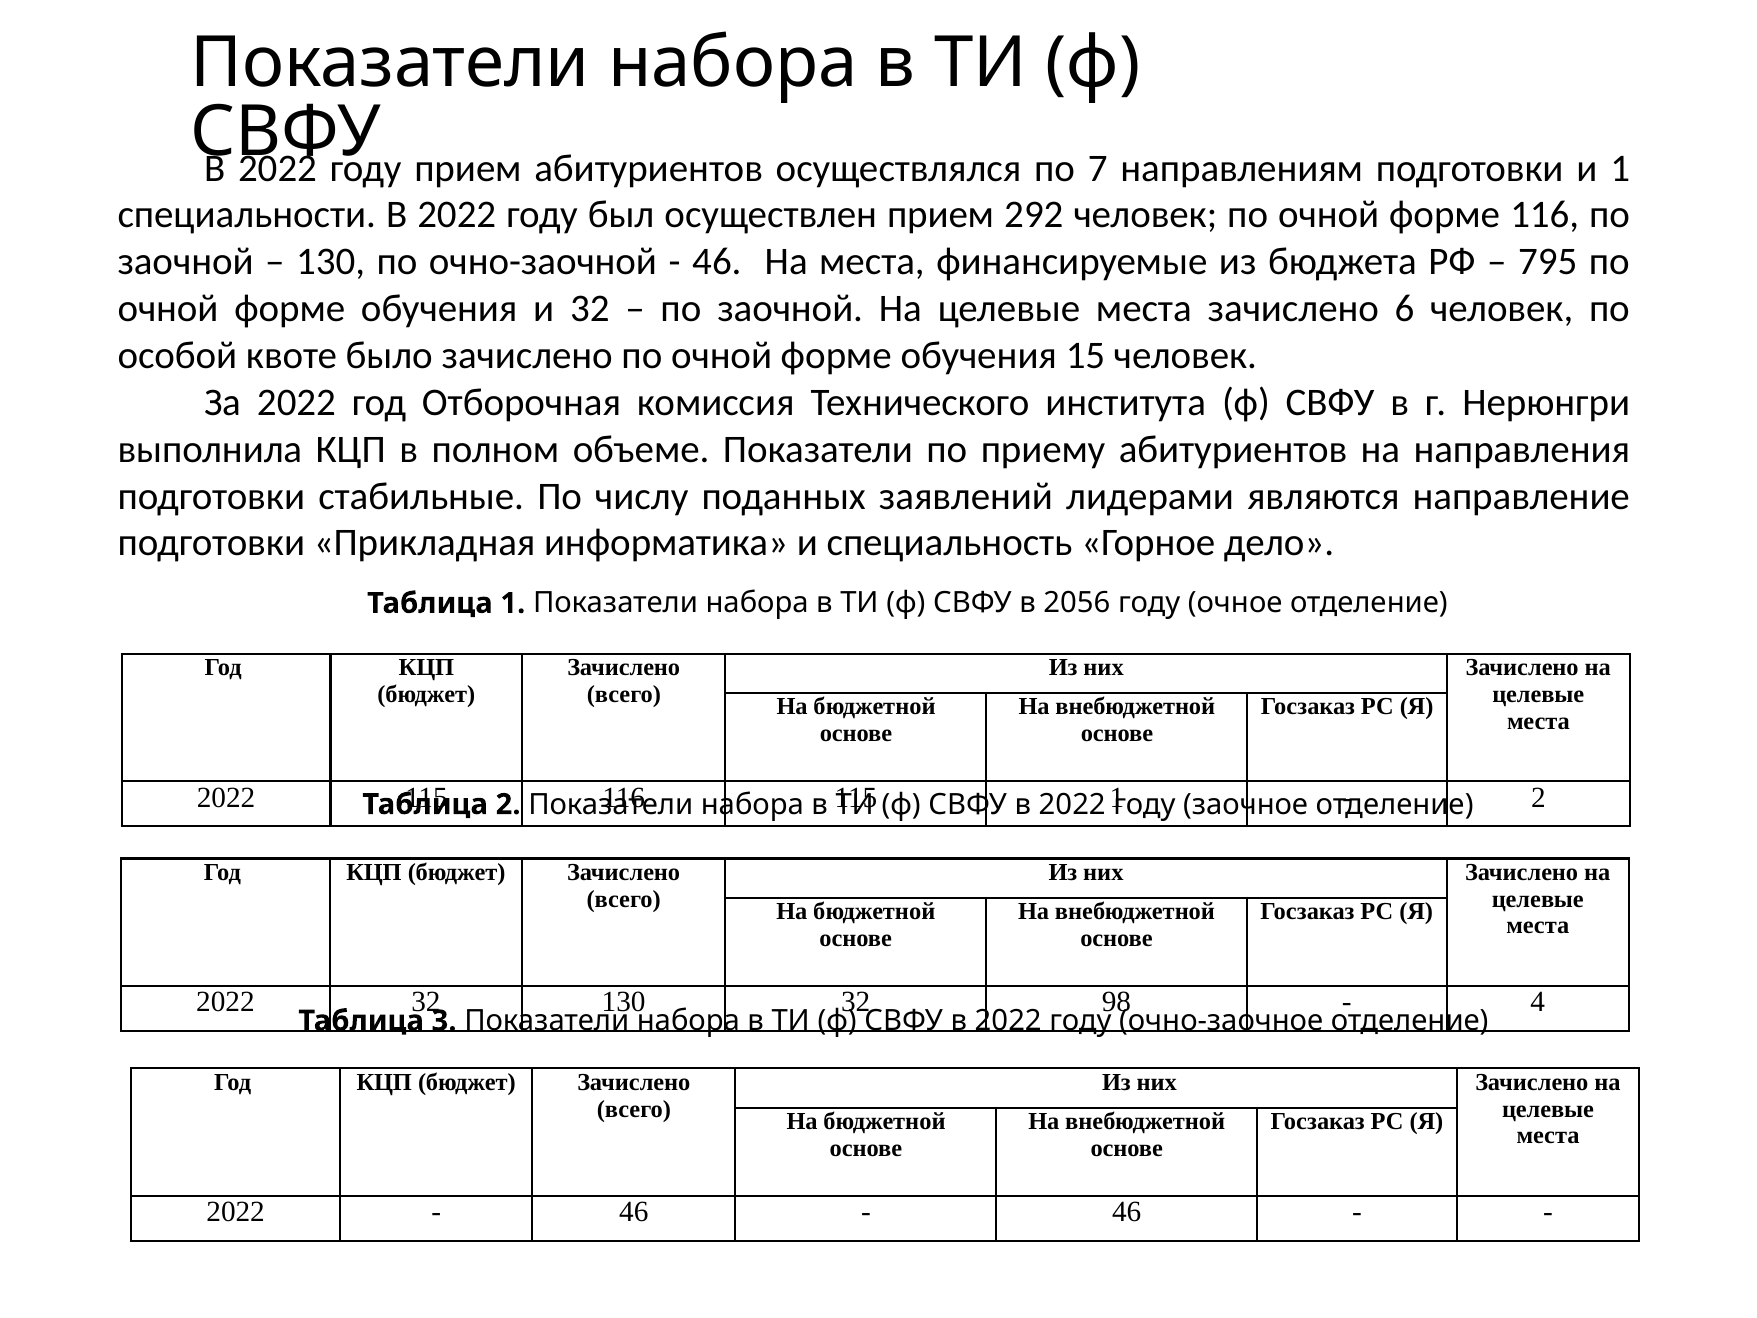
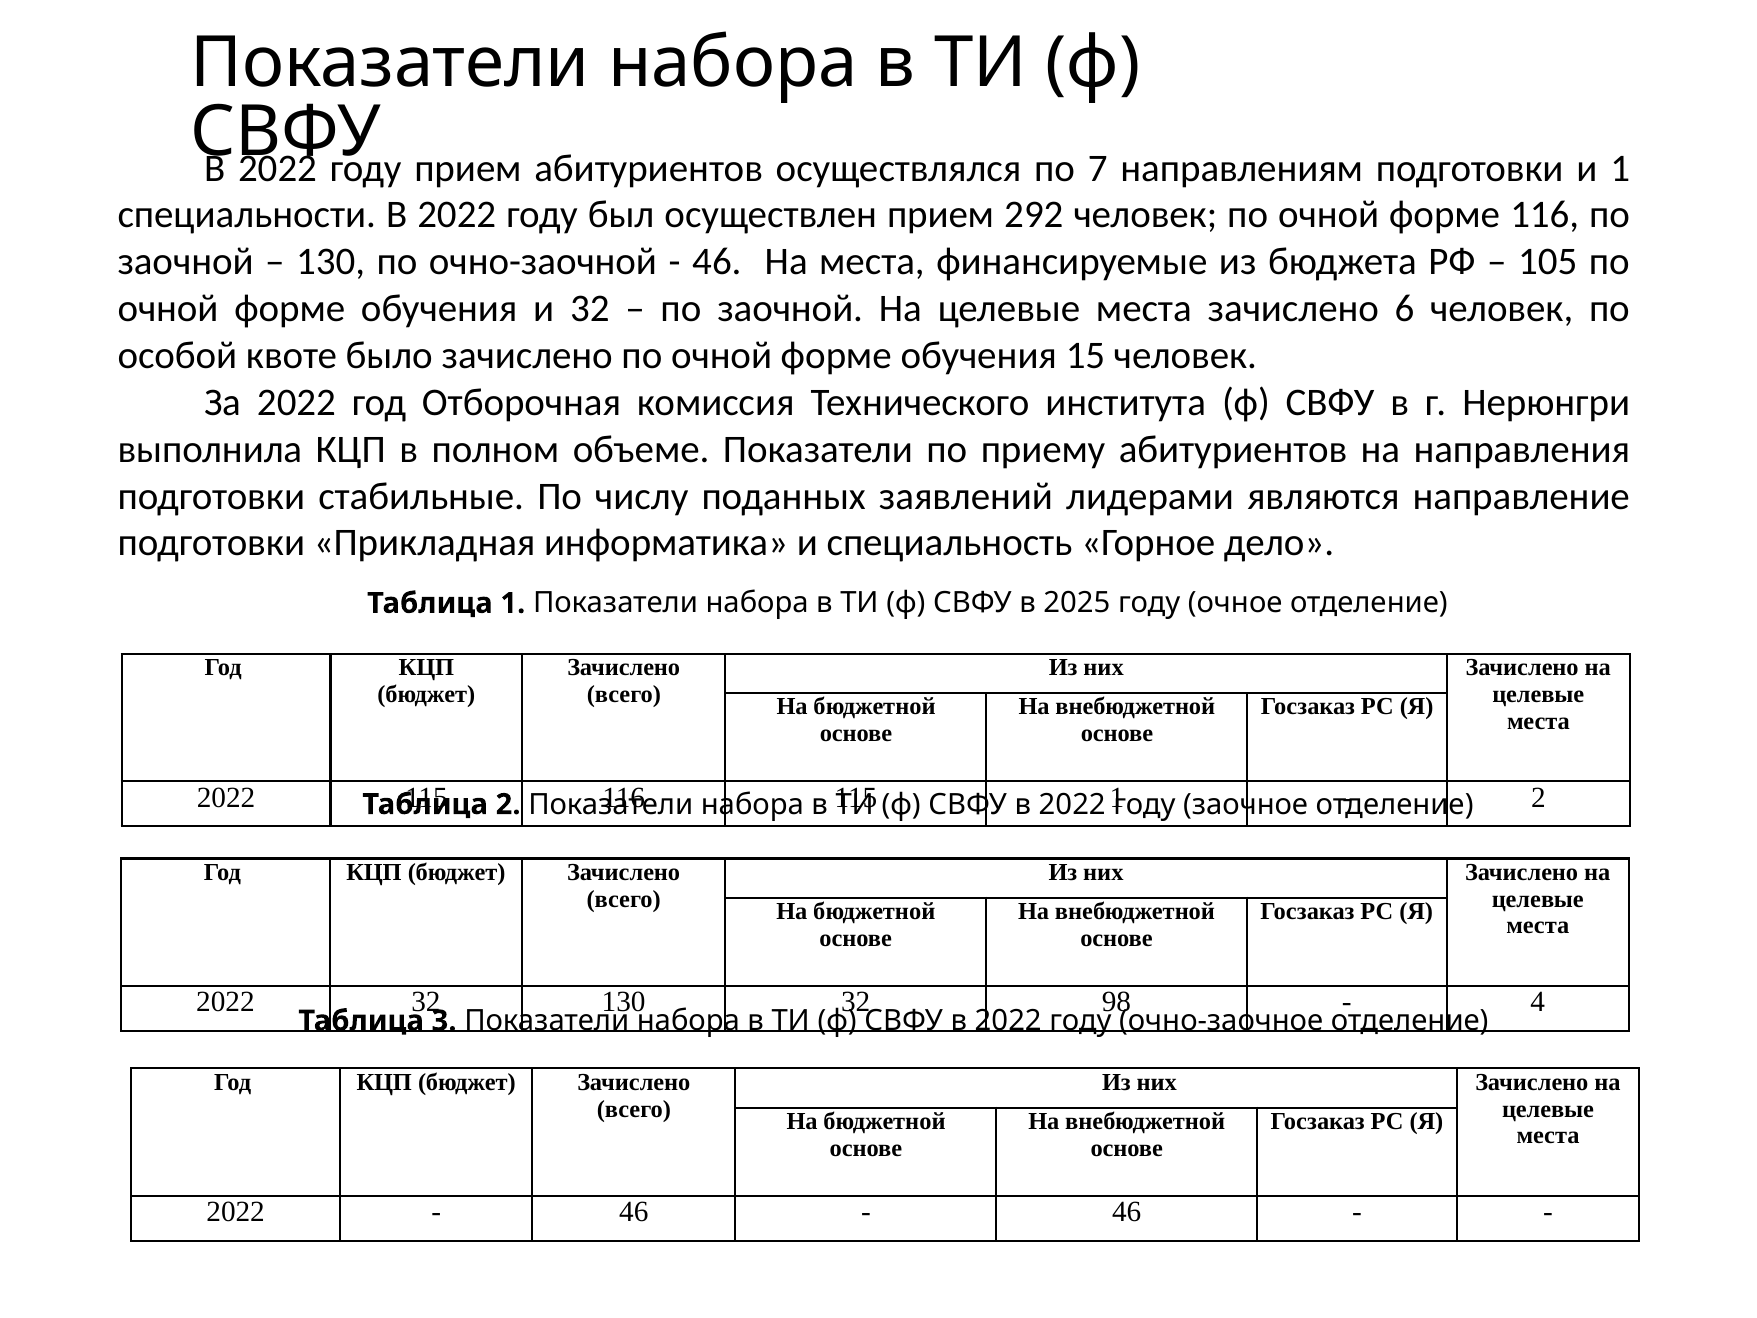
795: 795 -> 105 (1548, 262)
2056: 2056 -> 2025 (1077, 603)
